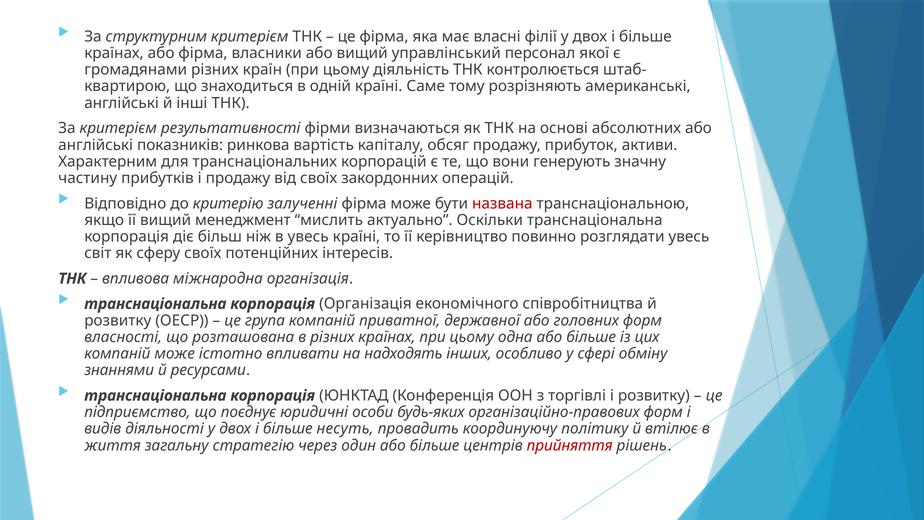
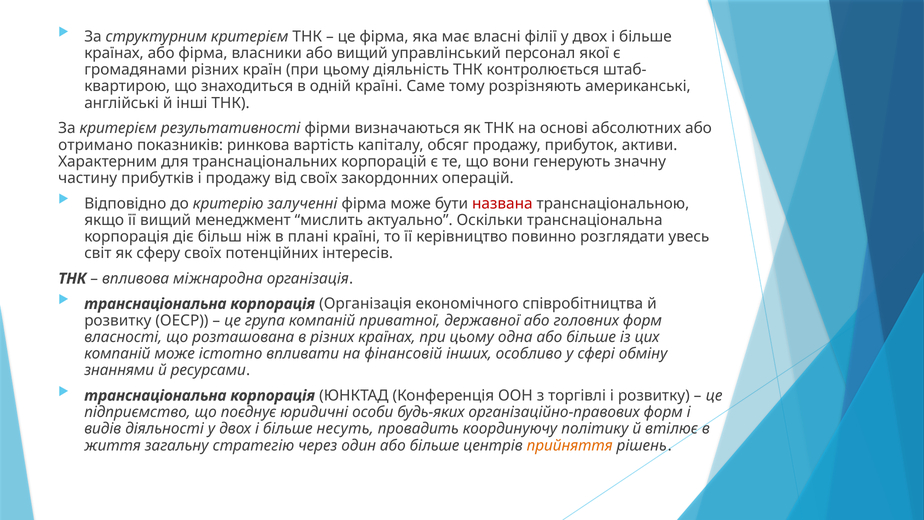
англійські: англійські -> отримано (96, 145)
в увесь: увесь -> плані (308, 237)
надходять: надходять -> фінансовій (403, 354)
прийняття colour: red -> orange (570, 445)
